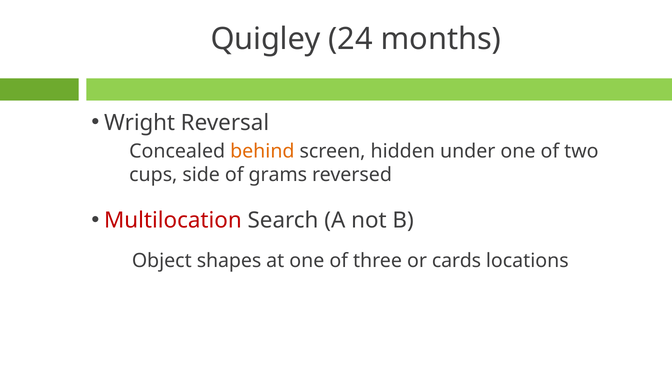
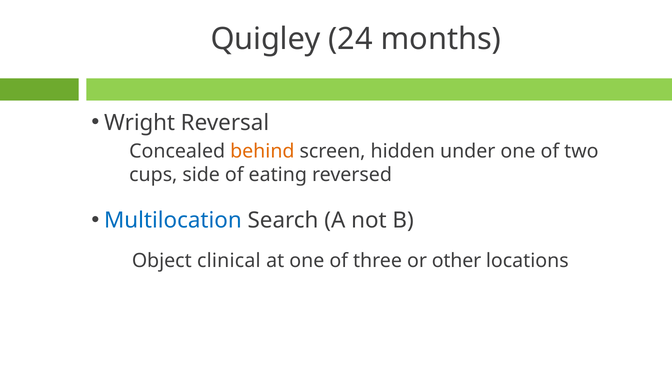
grams: grams -> eating (278, 175)
Multilocation colour: red -> blue (173, 221)
shapes: shapes -> clinical (229, 261)
cards: cards -> other (457, 261)
